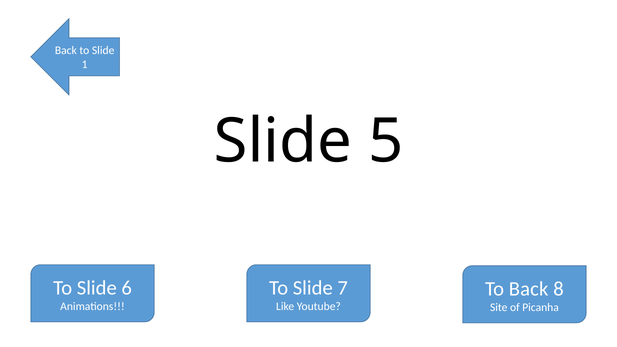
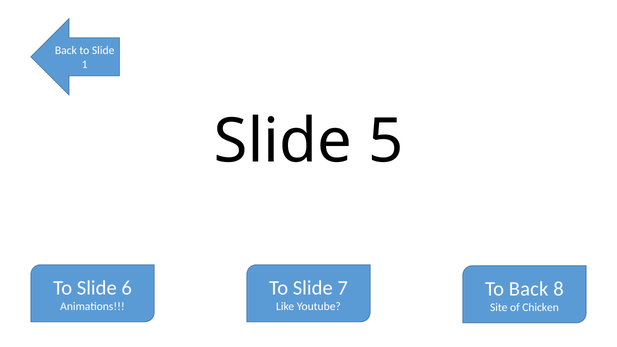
Picanha: Picanha -> Chicken (541, 307)
